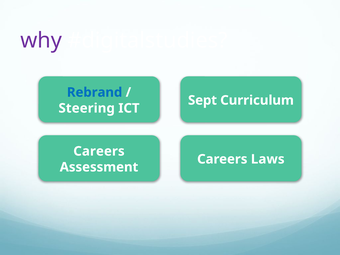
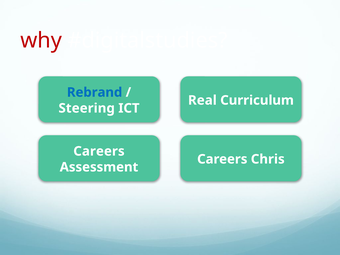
why colour: purple -> red (41, 40)
Sept: Sept -> Real (202, 100)
Laws: Laws -> Chris (268, 159)
